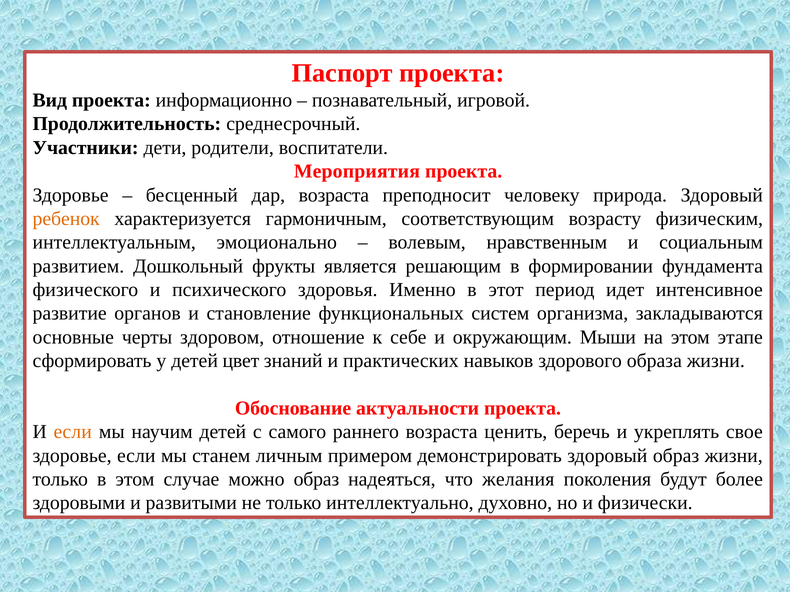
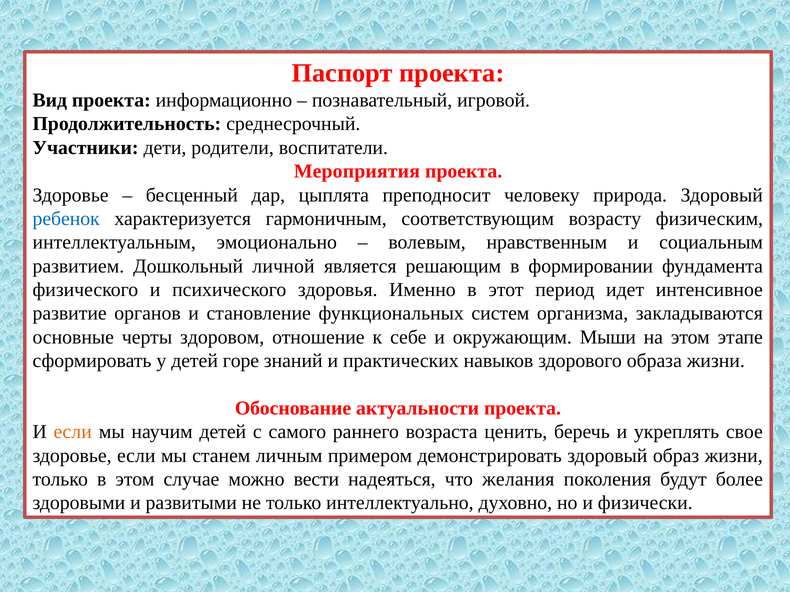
дар возраста: возраста -> цыплята (334, 195)
ребенок colour: orange -> blue (66, 219)
фрукты: фрукты -> личной (284, 266)
цвет: цвет -> горе (241, 361)
можно образ: образ -> вести (316, 480)
